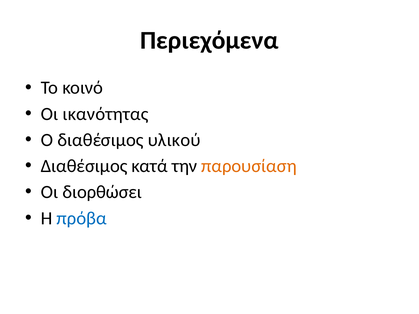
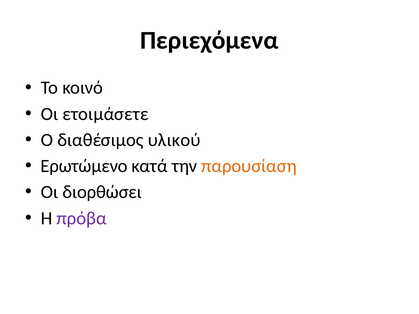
ικανότητας: ικανότητας -> ετοιμάσετε (106, 114)
Διαθέσιμος: Διαθέσιμος -> Ερωτώμενο (84, 166)
πρόβα colour: blue -> purple (82, 218)
